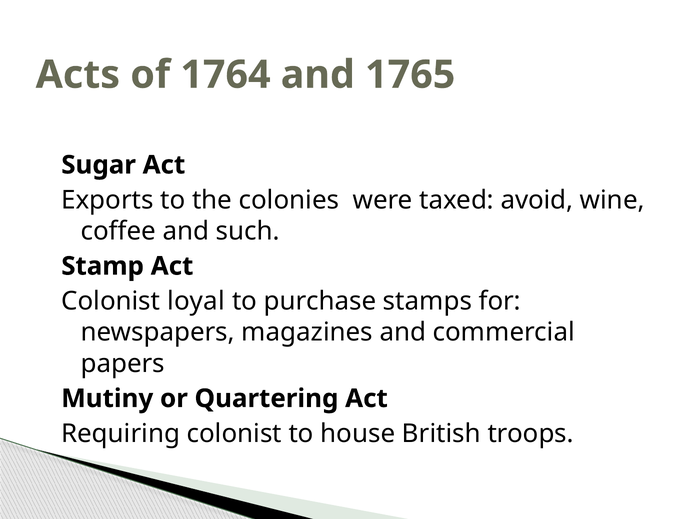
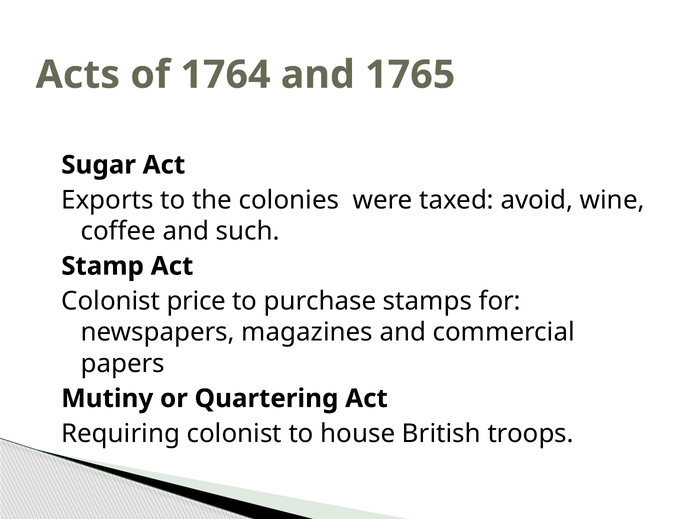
loyal: loyal -> price (196, 301)
